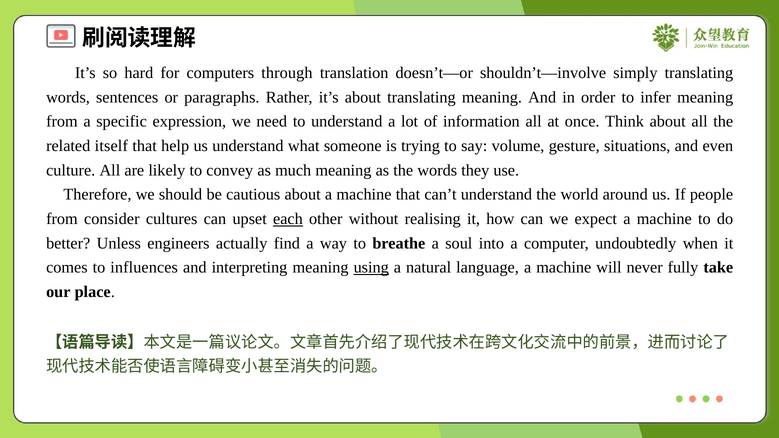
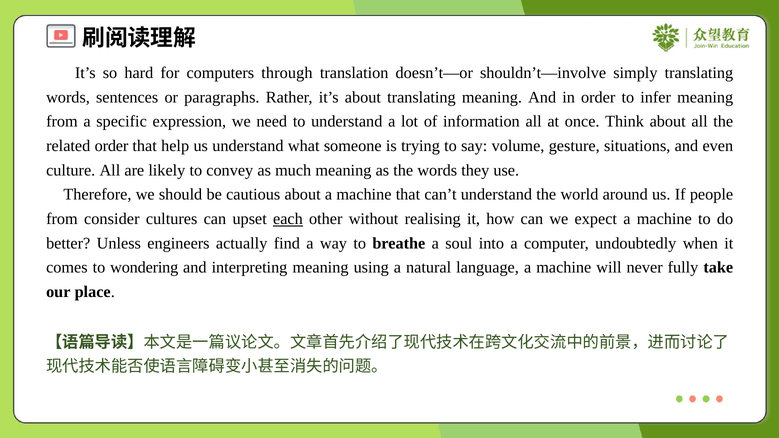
related itself: itself -> order (111, 146)
influences: influences -> wondering (144, 268)
using underline: present -> none (371, 268)
